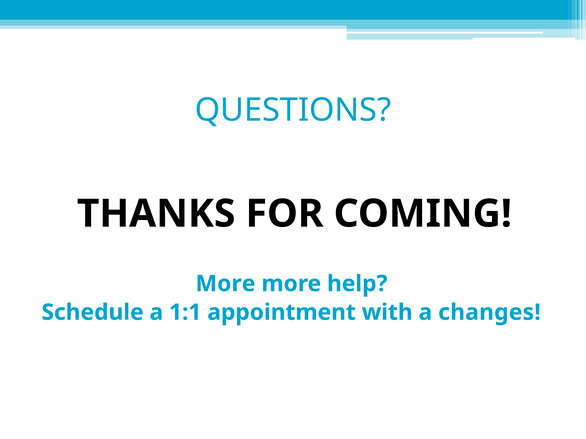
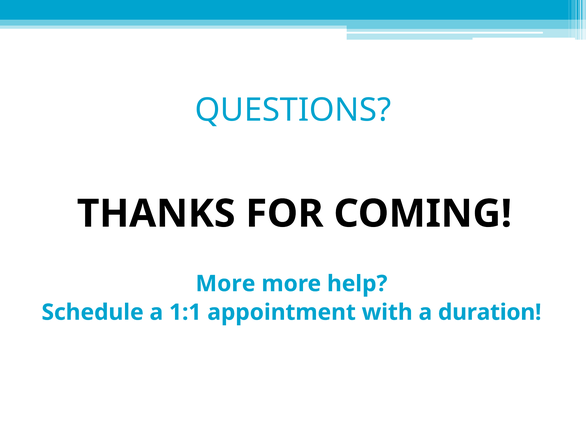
changes: changes -> duration (490, 313)
